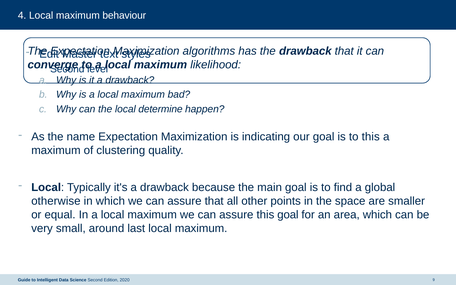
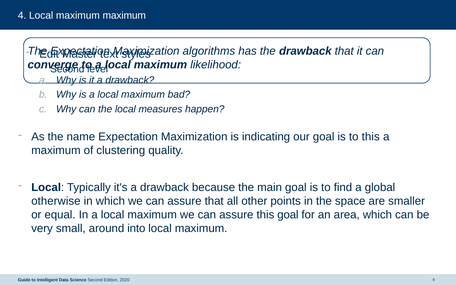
maximum behaviour: behaviour -> maximum (124, 16)
determine: determine -> measures (160, 109)
last: last -> into (136, 228)
